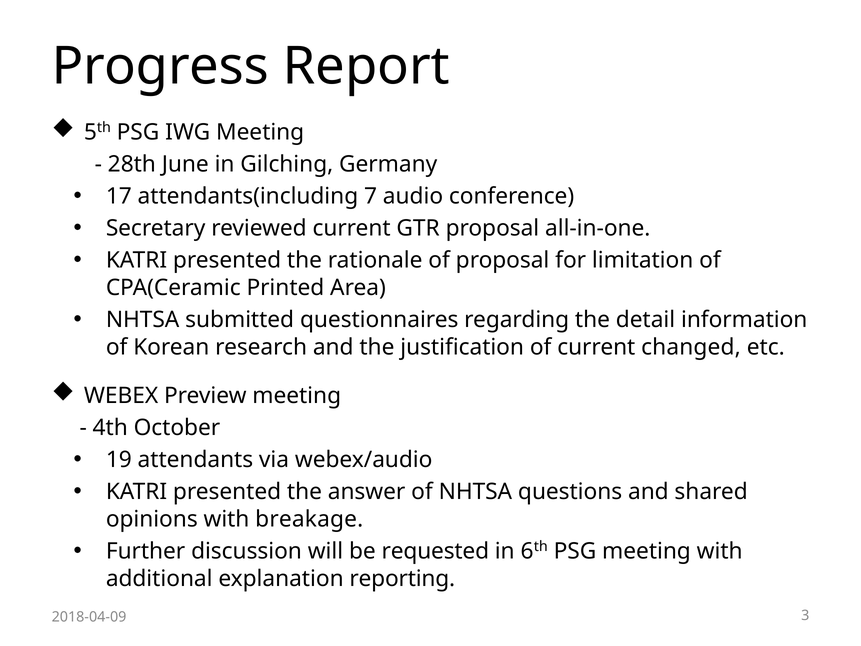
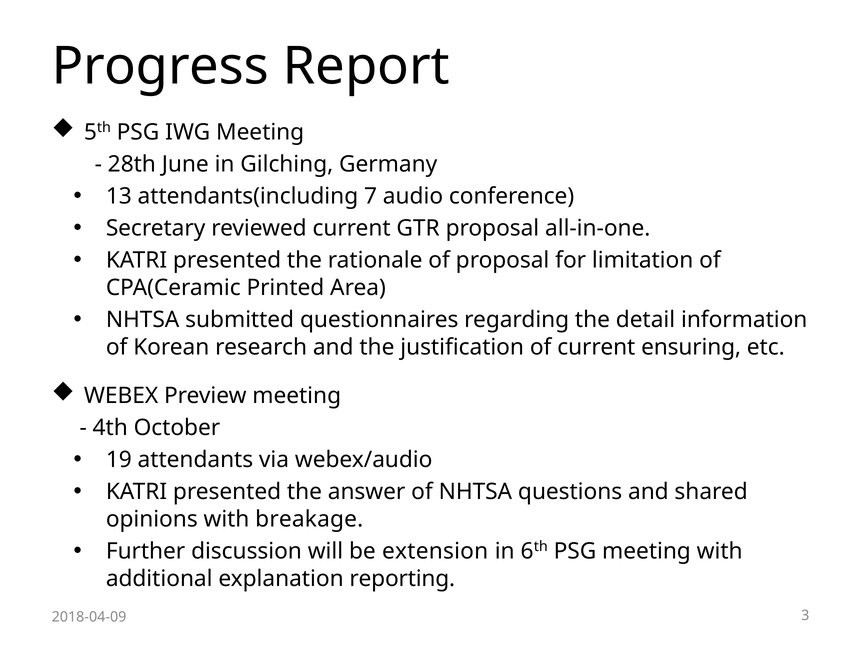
17: 17 -> 13 (119, 196)
changed: changed -> ensuring (691, 347)
requested: requested -> extension (435, 551)
